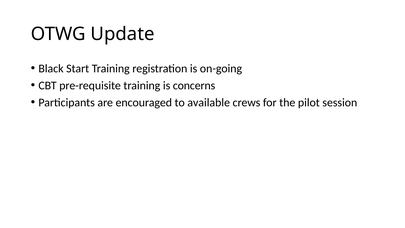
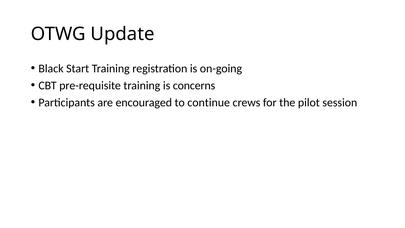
available: available -> continue (209, 102)
